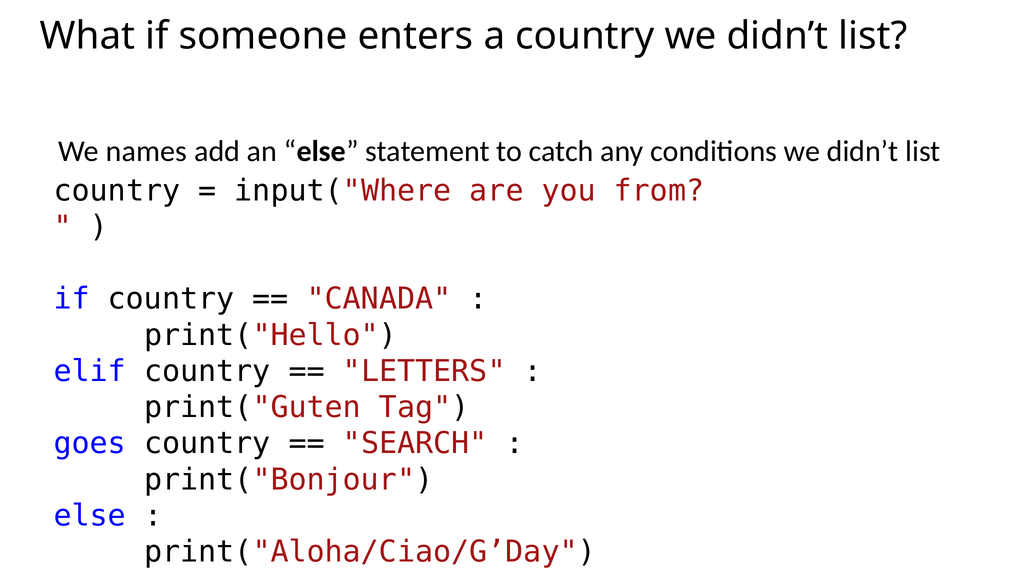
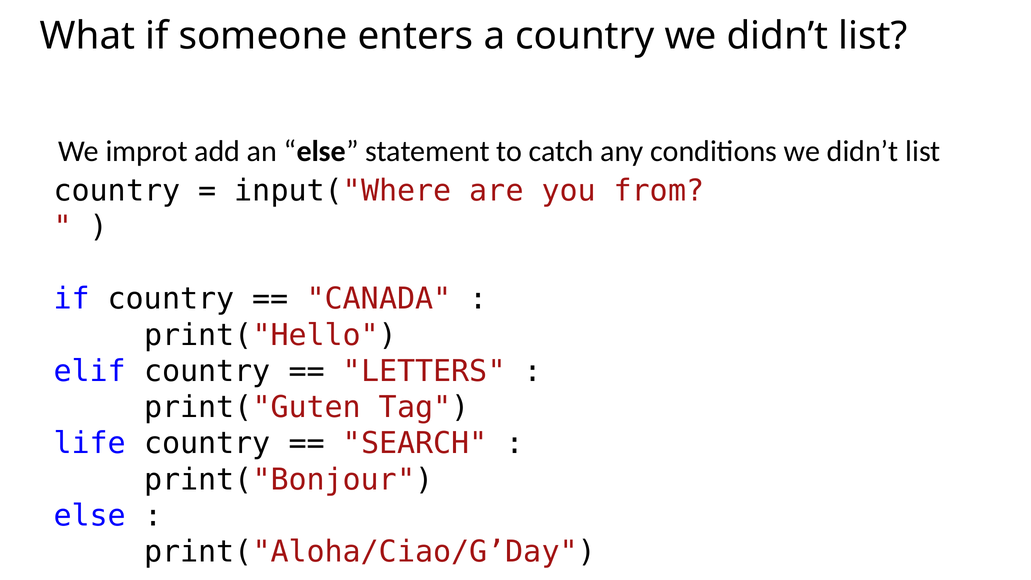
names: names -> improt (147, 151)
goes: goes -> life (90, 443)
